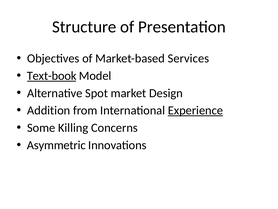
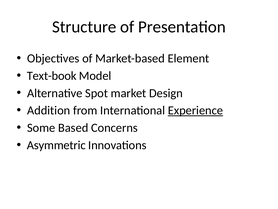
Services: Services -> Element (188, 58)
Text-book underline: present -> none (52, 76)
Killing: Killing -> Based (73, 128)
